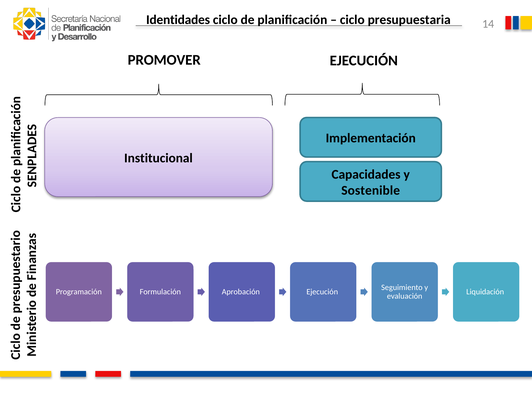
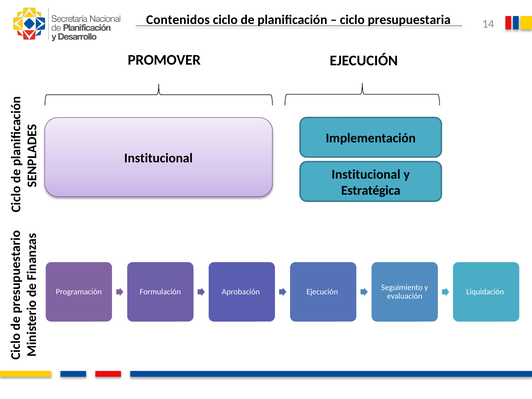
Identidades: Identidades -> Contenidos (178, 20)
Capacidades: Capacidades -> Institucional (366, 174)
Sostenible: Sostenible -> Estratégica (371, 190)
